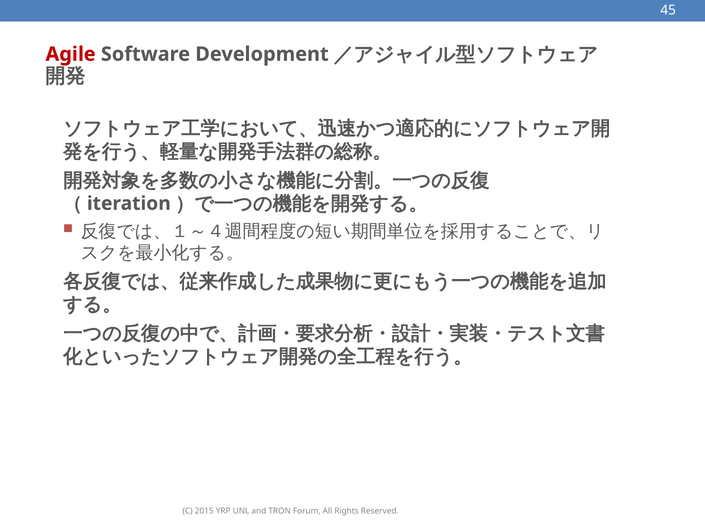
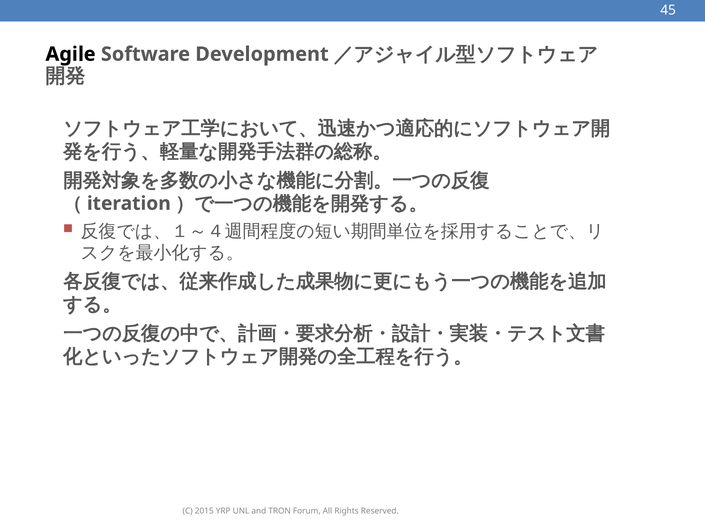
Agile colour: red -> black (71, 54)
